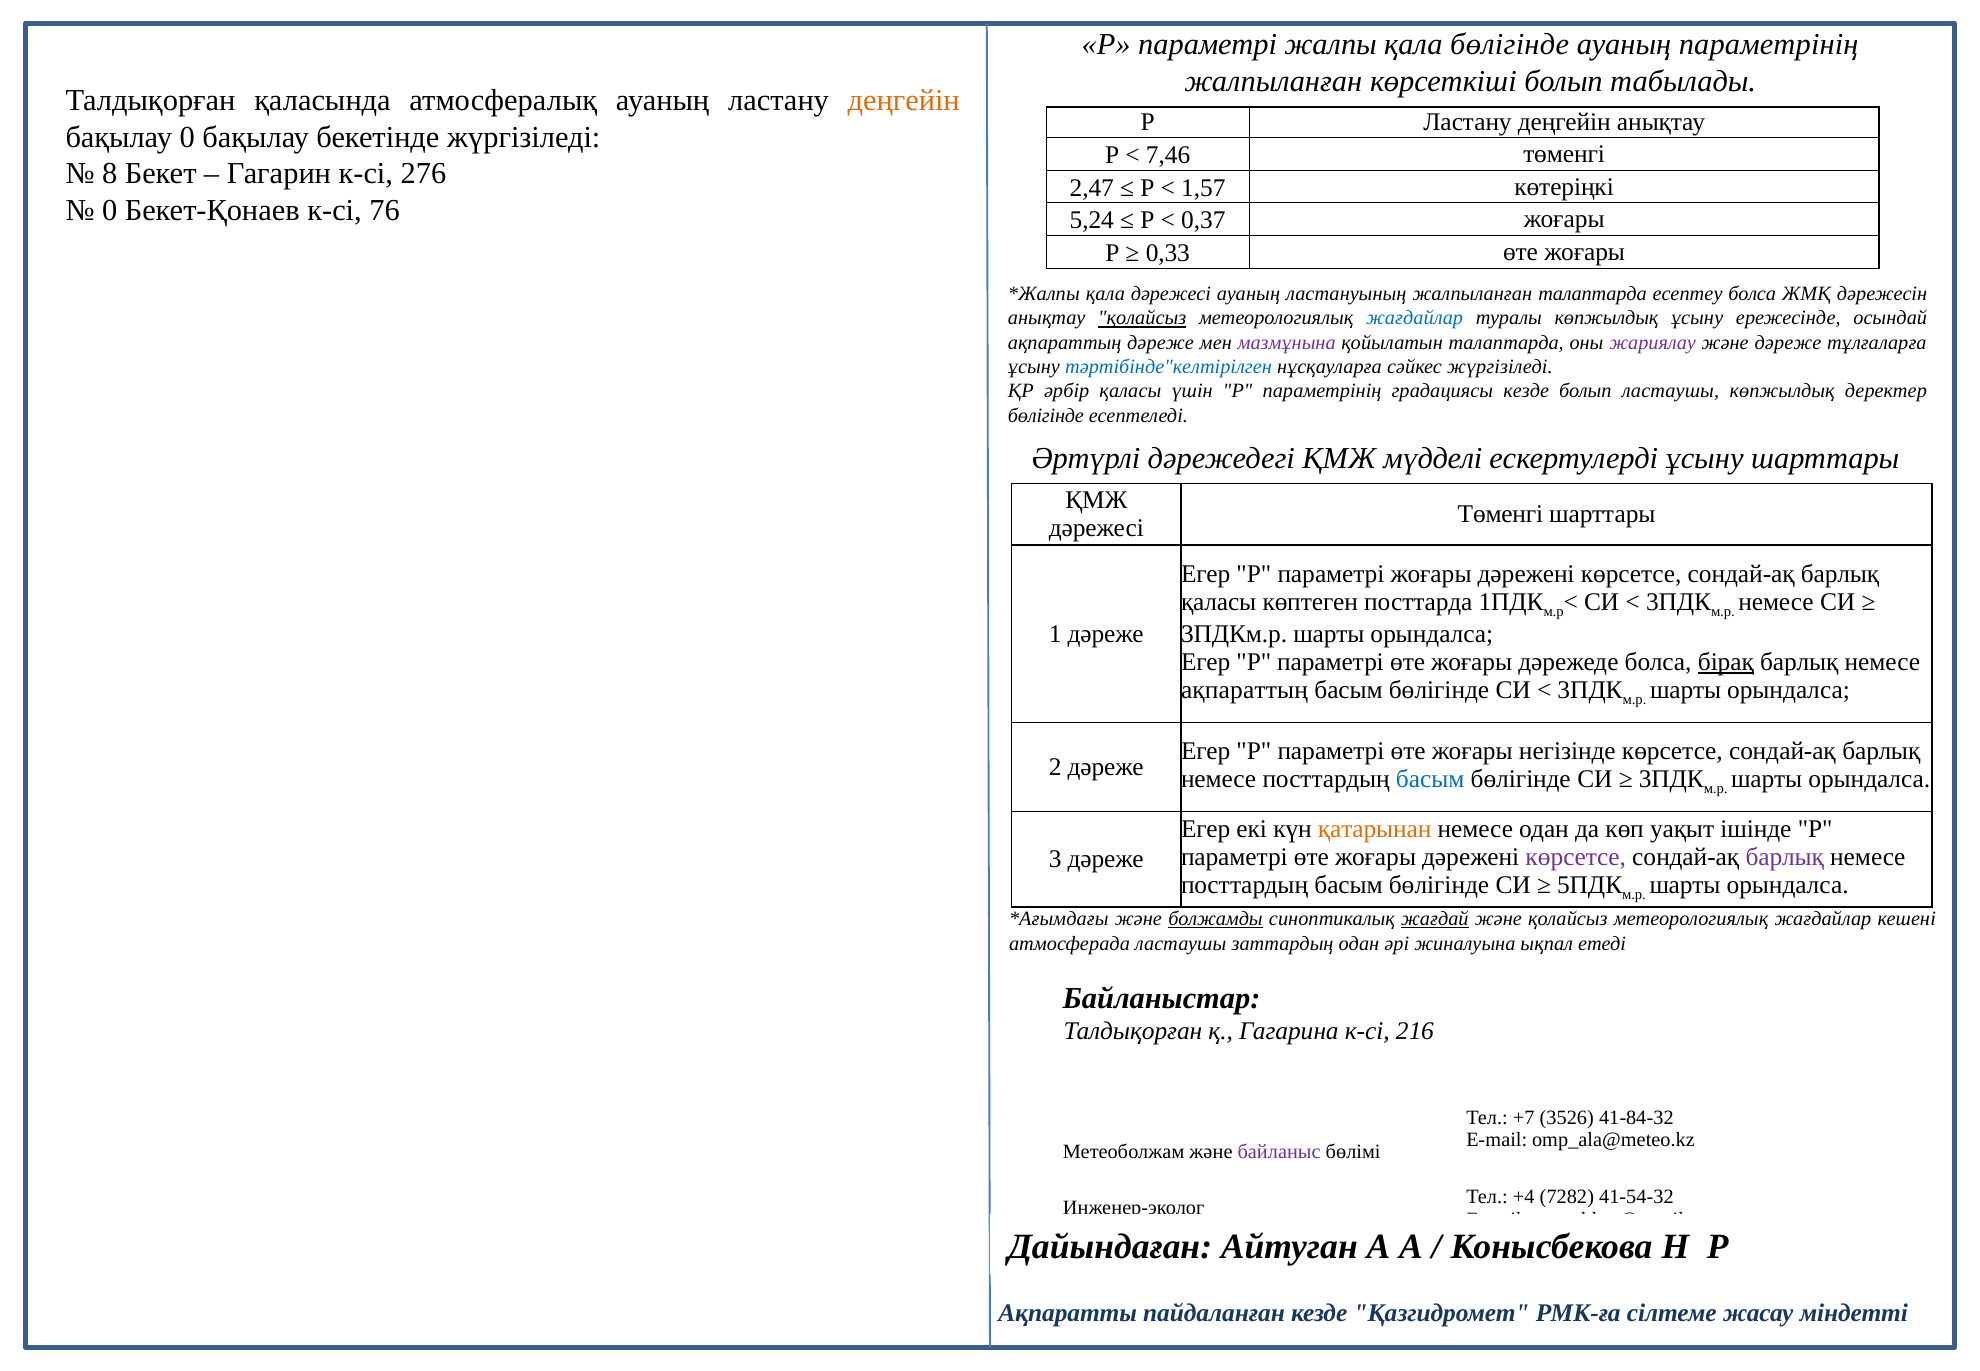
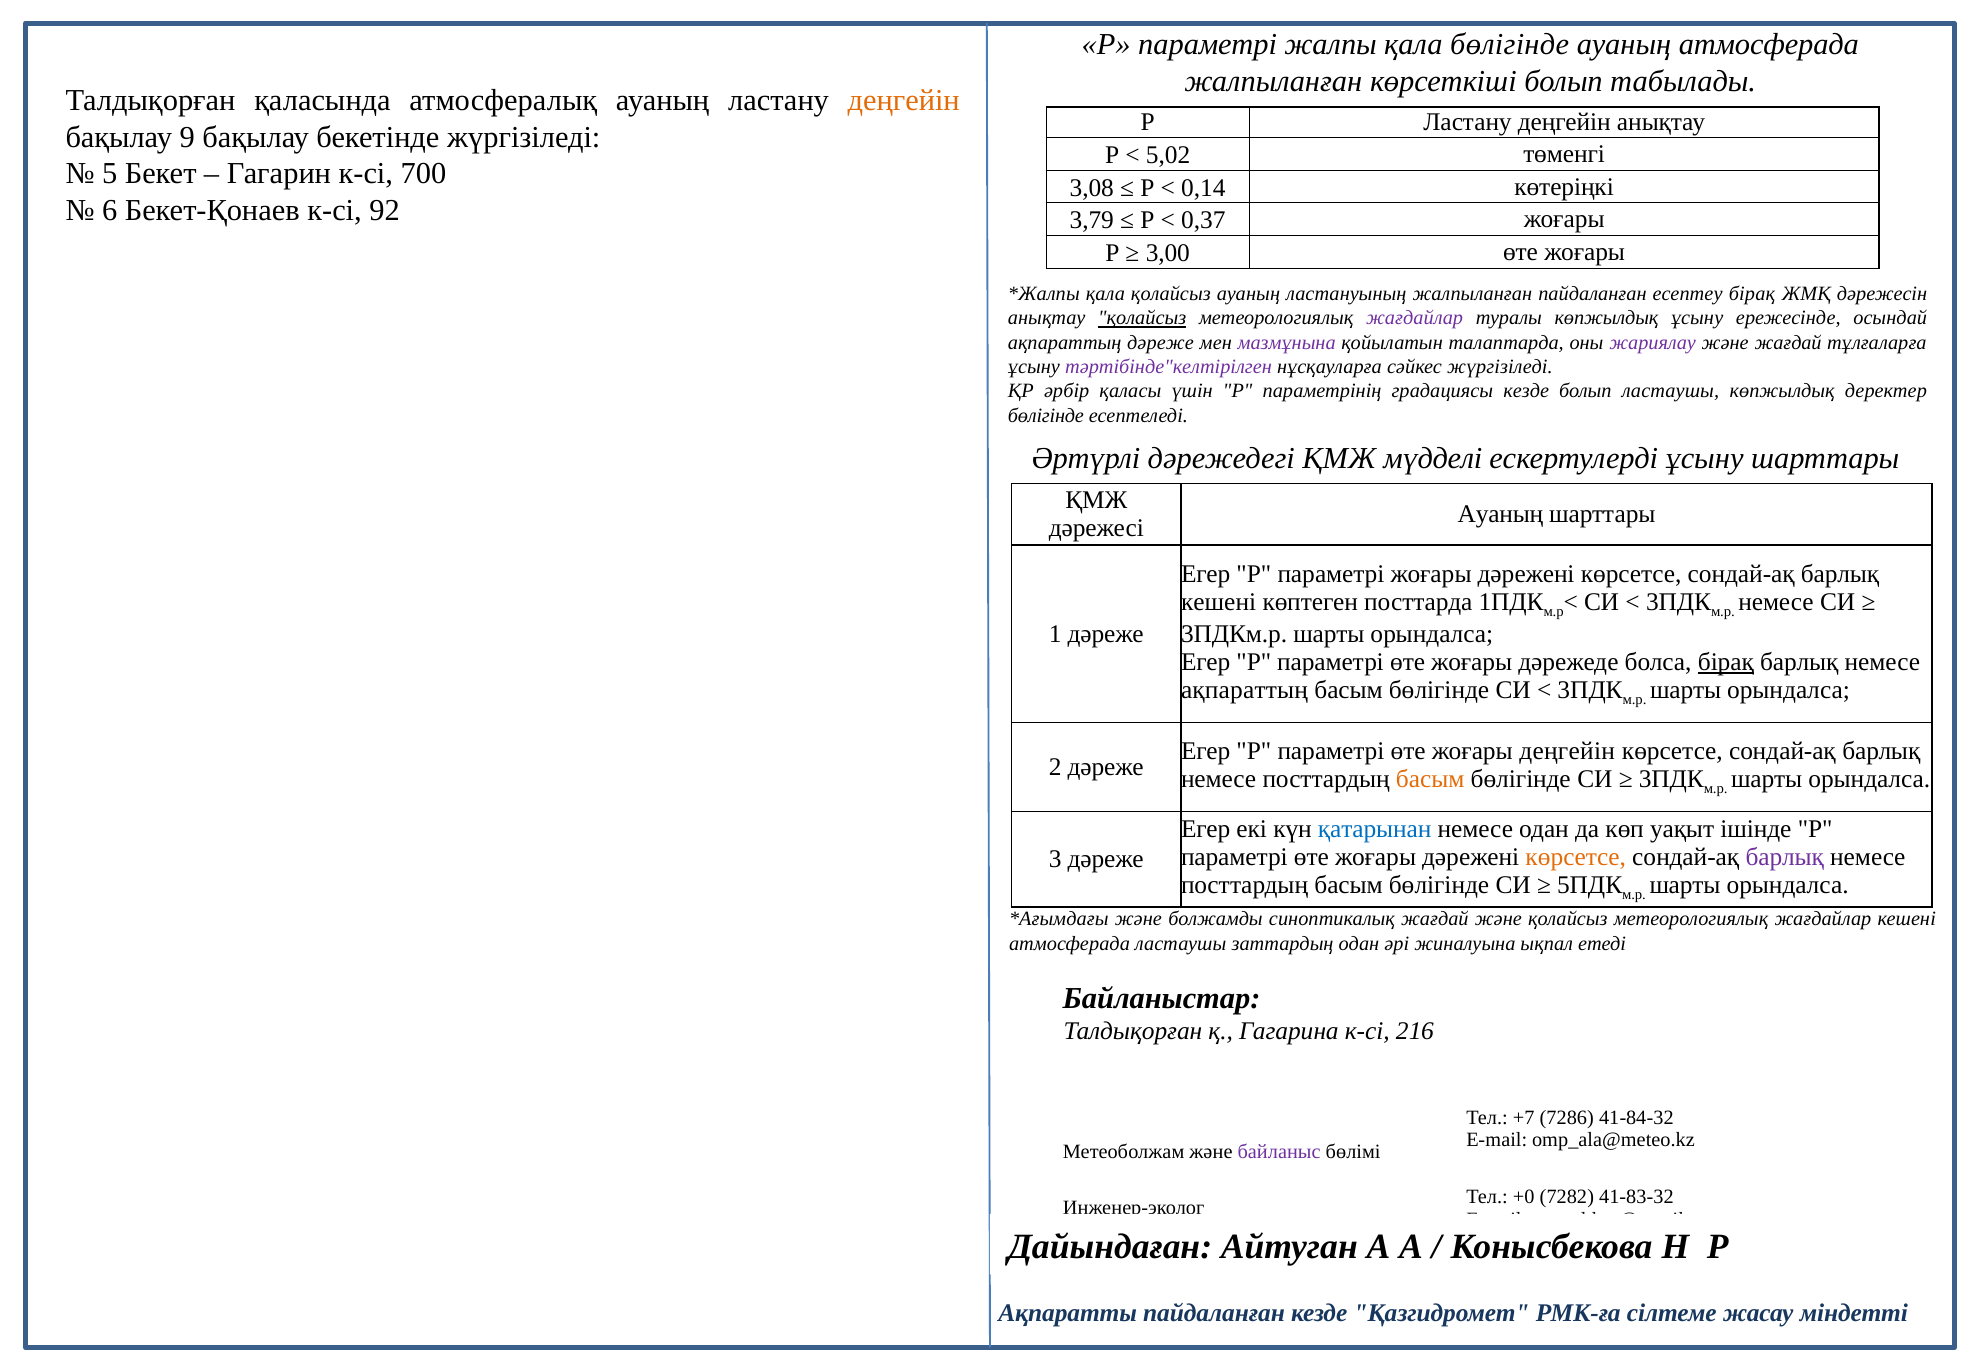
ауаның параметрінің: параметрінің -> атмосферада (1769, 45)
бақылау 0: 0 -> 9 (187, 137)
7,46: 7,46 -> 5,02 (1168, 155)
8: 8 -> 5 (110, 174)
276: 276 -> 700 (423, 174)
2,47: 2,47 -> 3,08 (1092, 188)
1,57: 1,57 -> 0,14 (1203, 188)
0: 0 -> 6 (110, 210)
76: 76 -> 92 (385, 210)
5,24: 5,24 -> 3,79 (1092, 220)
0,33: 0,33 -> 3,00 (1168, 253)
қала дәрежесі: дәрежесі -> қолайсыз (1171, 294)
жалпыланған талаптарда: талаптарда -> пайдаланған (1592, 294)
есептеу болса: болса -> бірақ (1752, 294)
жағдайлар colour: blue -> purple (1415, 318)
және дәреже: дәреже -> жағдай (1788, 342)
тәртібінде"келтірілген colour: blue -> purple (1169, 367)
Төменгі: Төменгі -> Ауаның (1500, 515)
қаласы: қаласы -> кешені (1219, 602)
жоғары негізінде: негізінде -> деңгейін (1567, 751)
басым colour: blue -> orange (1430, 779)
қатарынан colour: orange -> blue (1375, 829)
көрсетсе colour: purple -> orange (1576, 857)
болжамды underline: present -> none (1216, 919)
жағдай underline: present -> none (1435, 919)
3526: 3526 -> 7286 (1567, 1118)
+4: +4 -> +0 (1524, 1197)
41-54-32: 41-54-32 -> 41-83-32 (1636, 1197)
